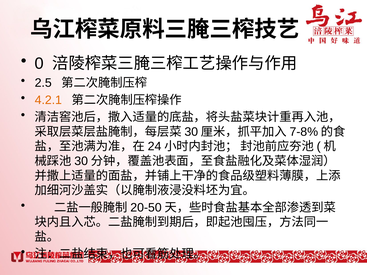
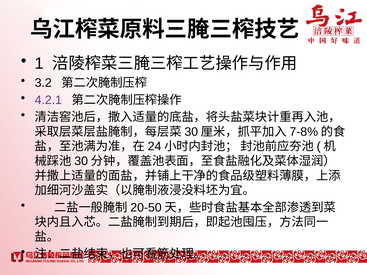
0: 0 -> 1 (39, 64)
2.5: 2.5 -> 3.2 (43, 83)
4.2.1 colour: orange -> purple (48, 100)
